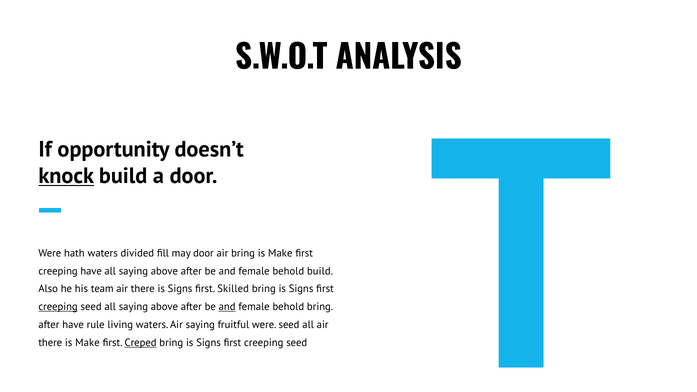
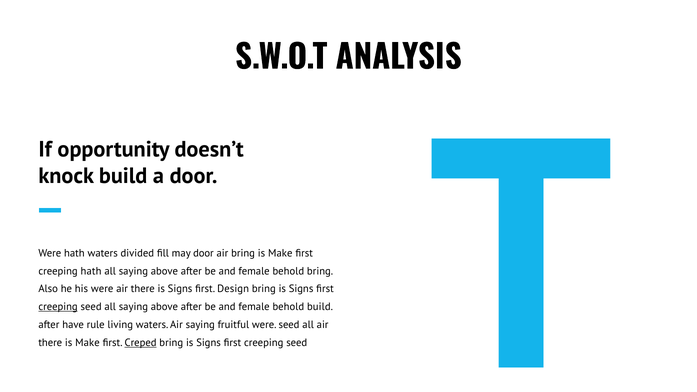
knock underline: present -> none (66, 176)
creeping have: have -> hath (91, 271)
behold build: build -> bring (320, 271)
his team: team -> were (102, 289)
Skilled: Skilled -> Design (233, 289)
and underline: present -> none (227, 307)
behold bring: bring -> build (320, 307)
